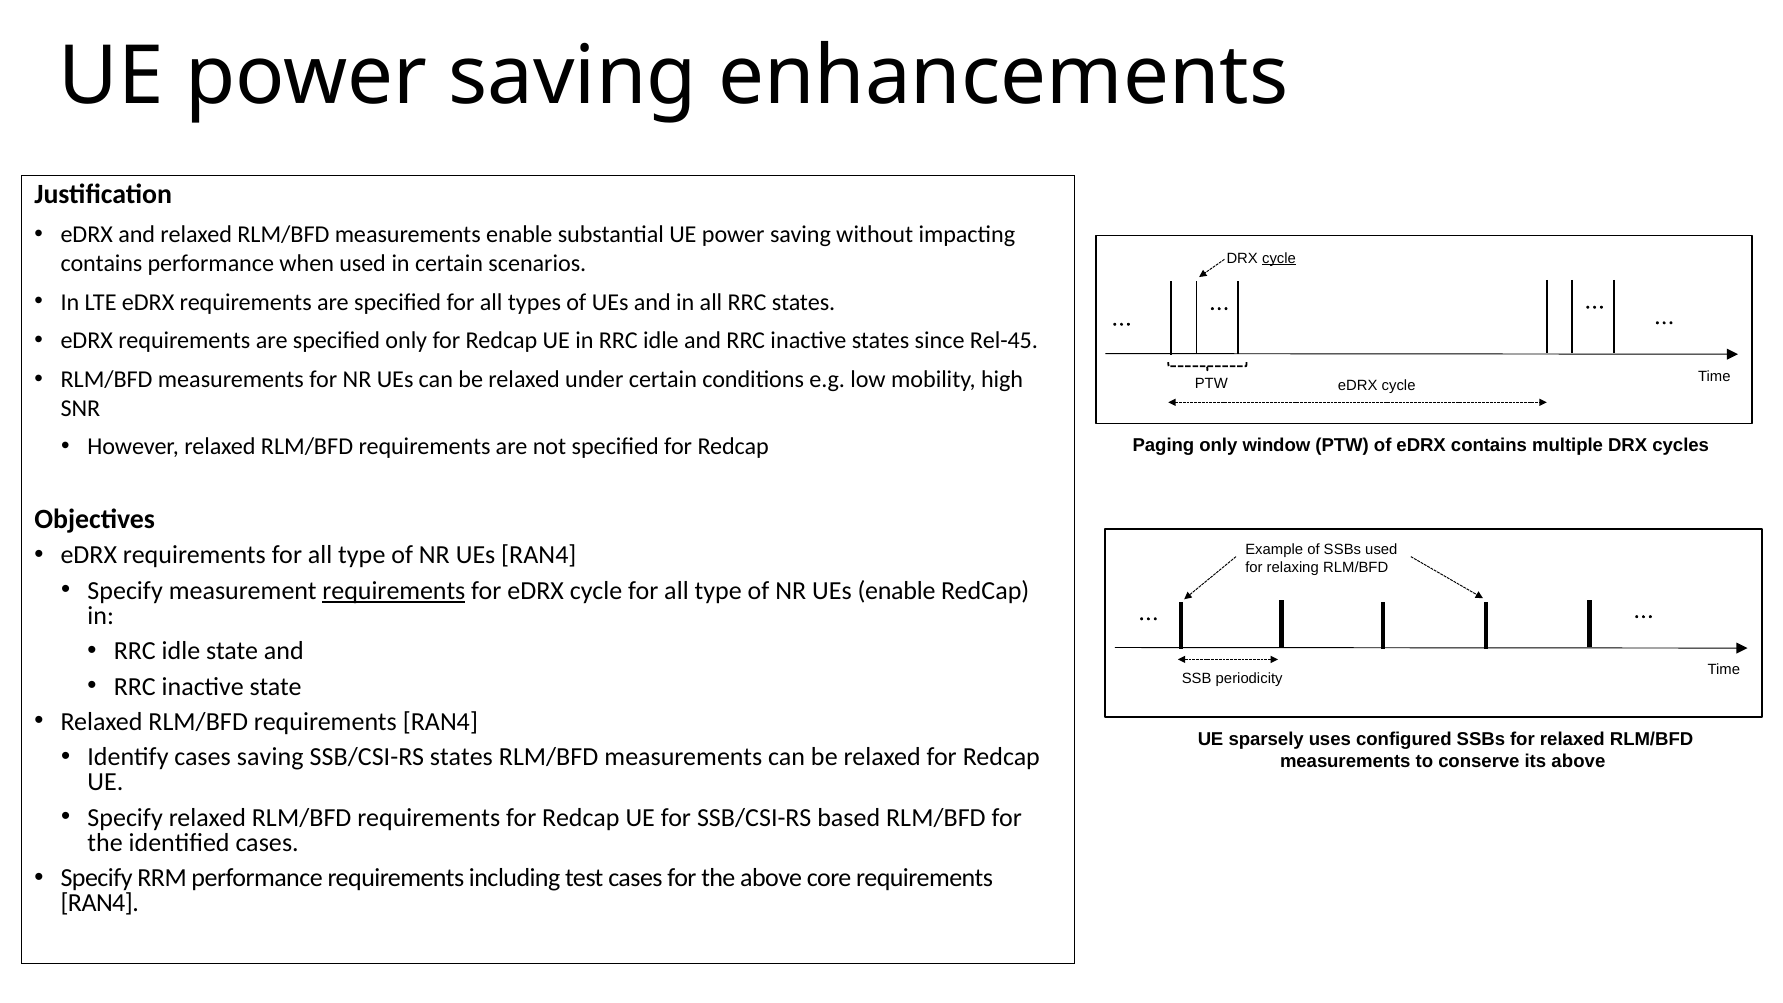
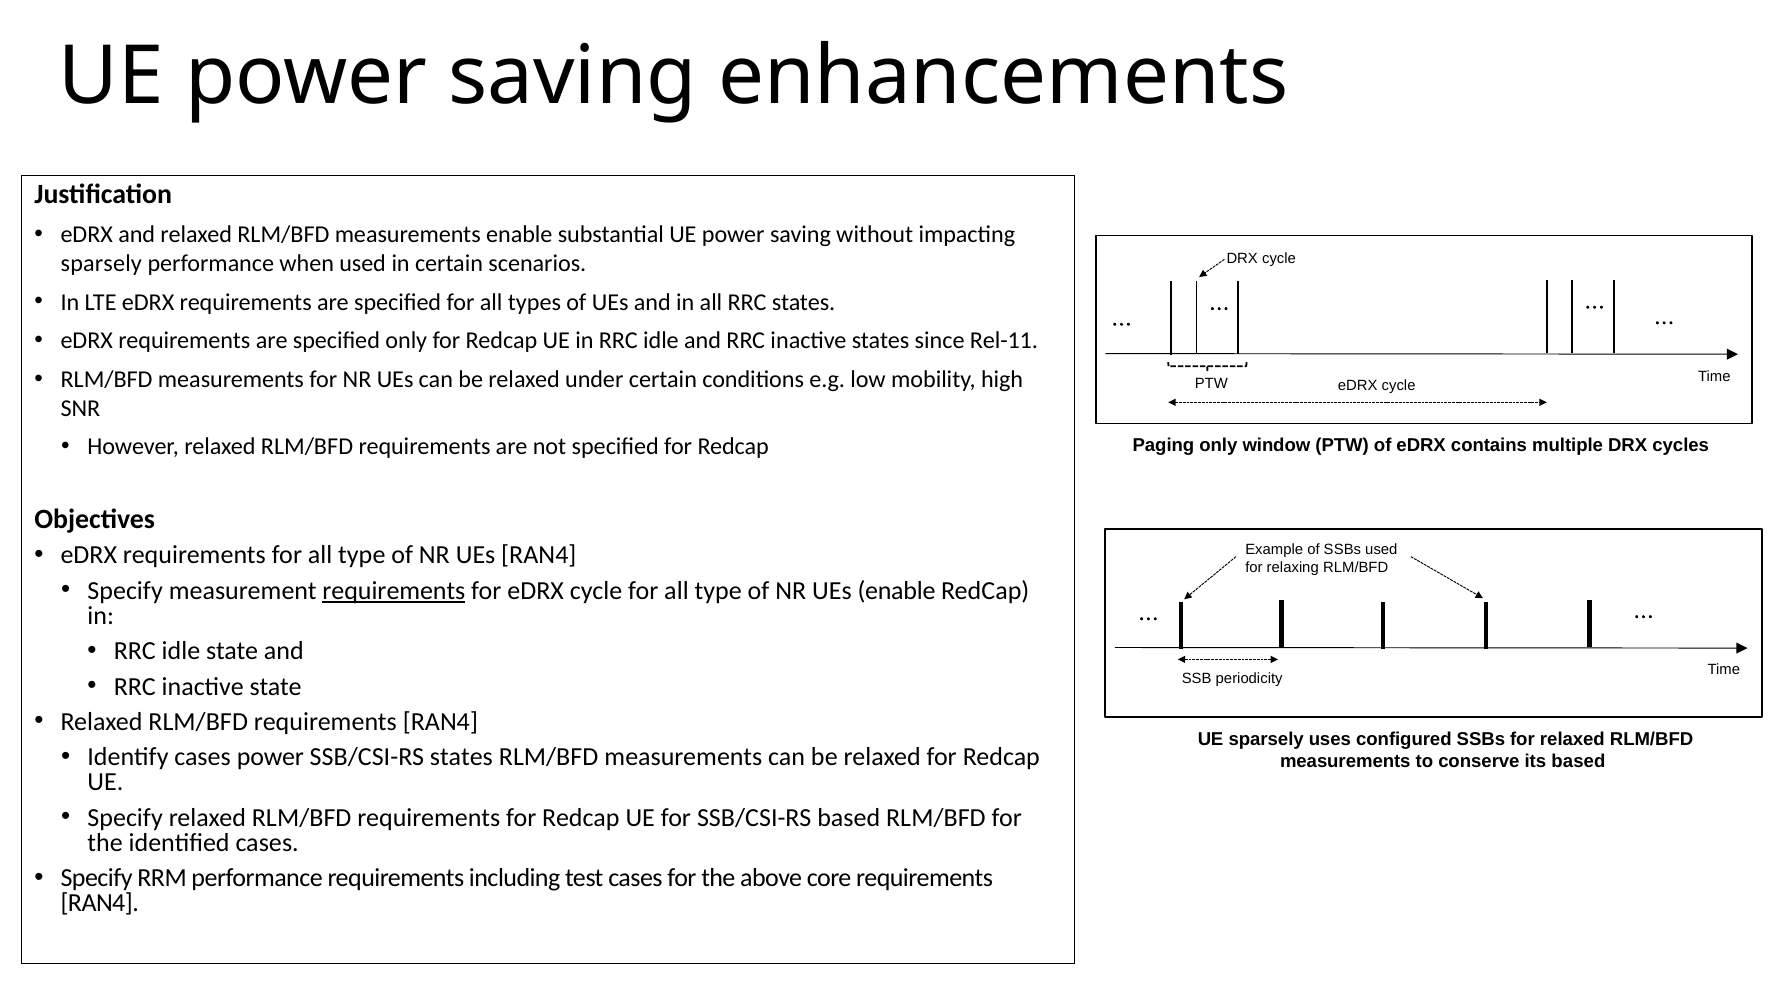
cycle underline: present -> none (1279, 258)
contains: contains -> sparsely (101, 263)
Rel-45: Rel-45 -> Rel-11 (1004, 341)
cases saving: saving -> power (270, 757)
its above: above -> based (1578, 761)
